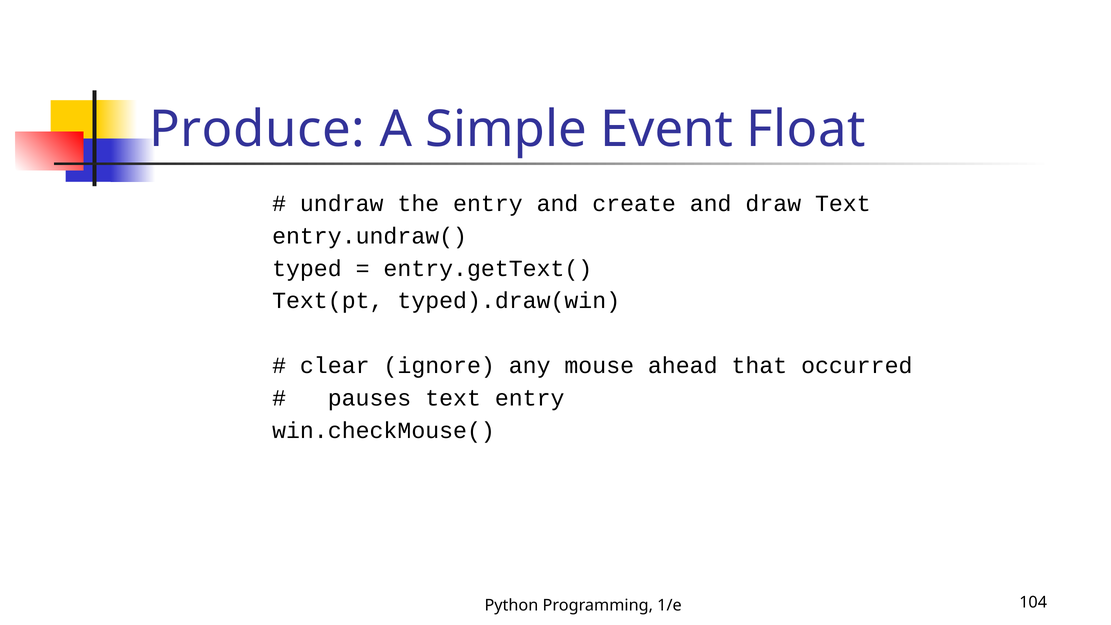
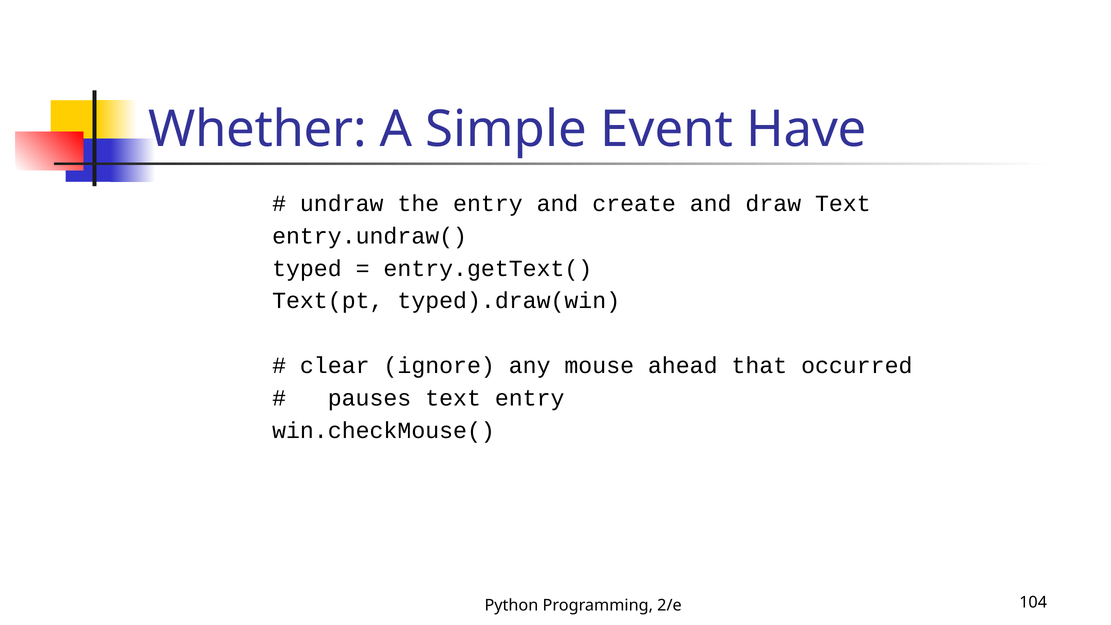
Produce: Produce -> Whether (257, 129)
Float: Float -> Have (806, 129)
1/e: 1/e -> 2/e (669, 605)
